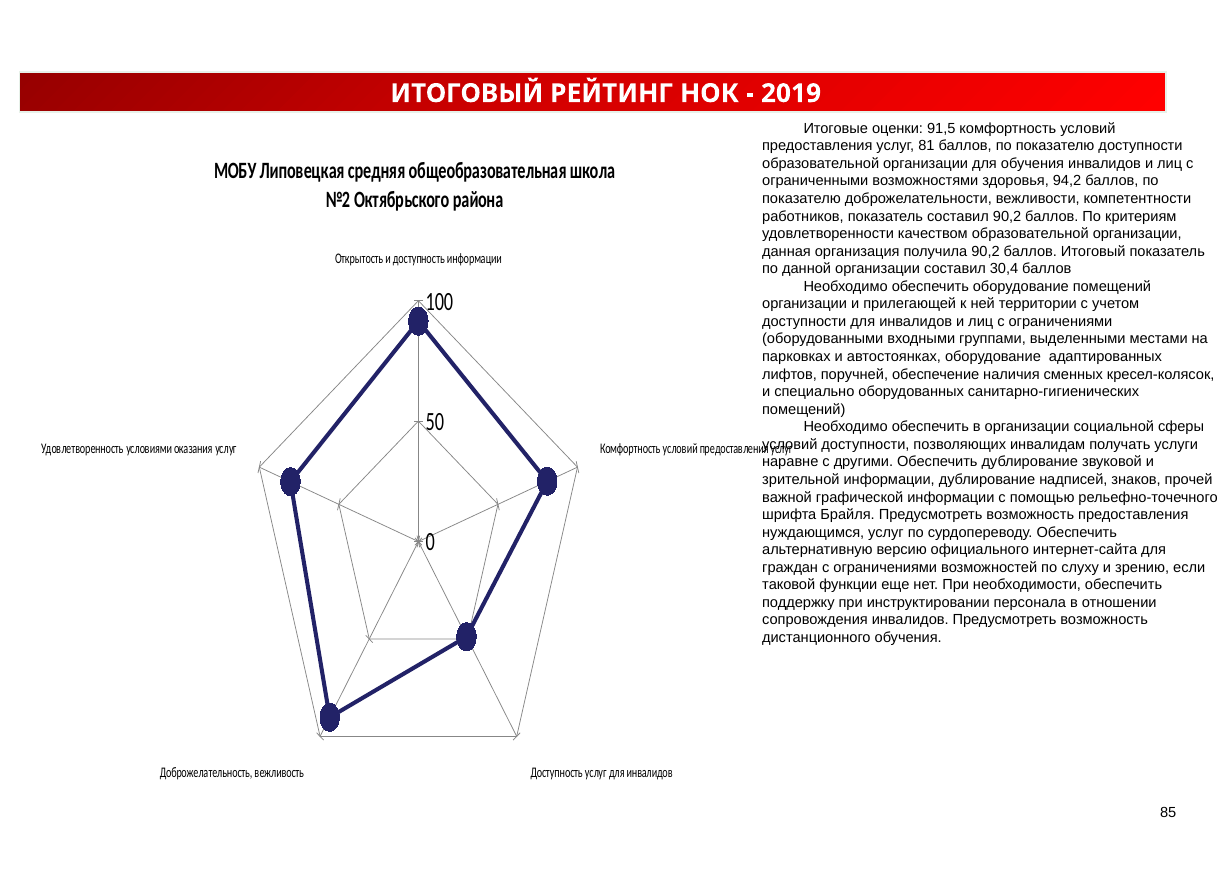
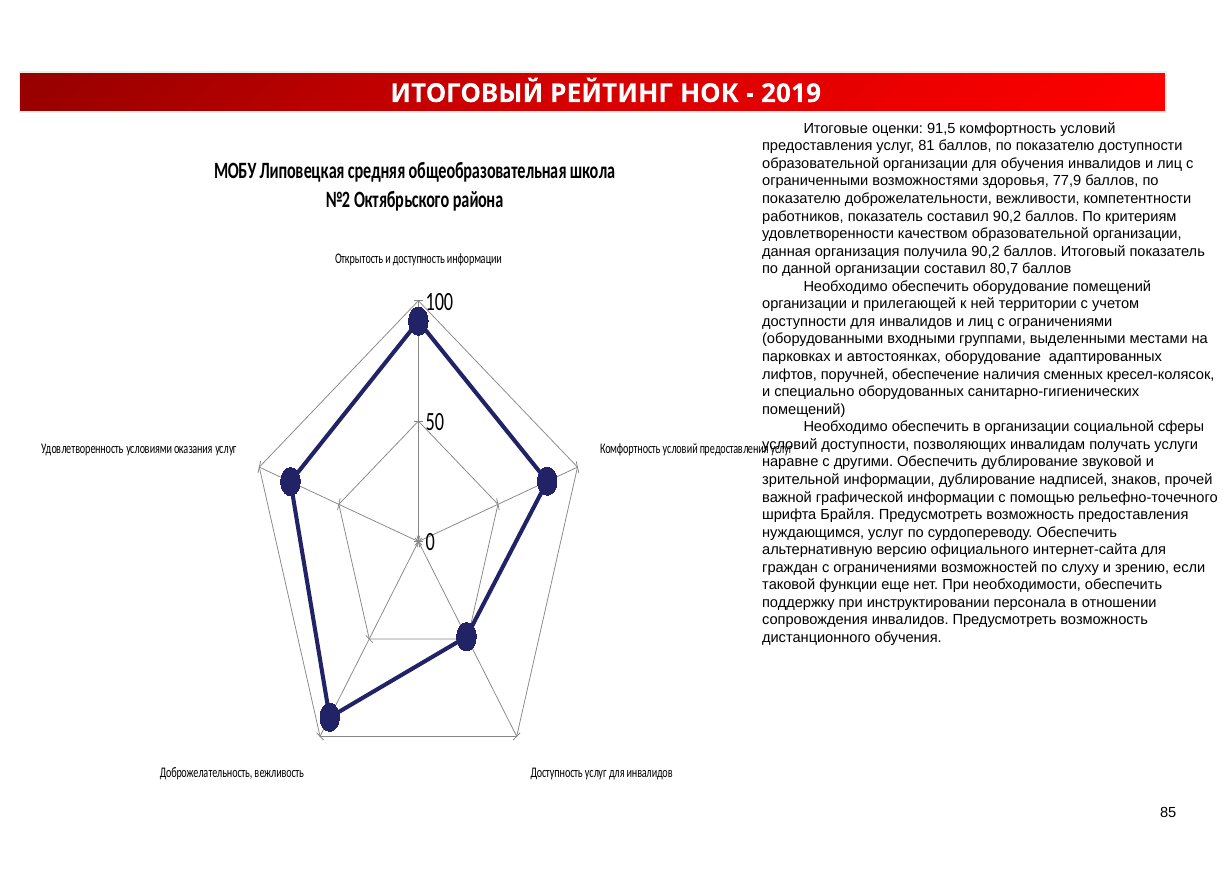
94,2: 94,2 -> 77,9 (1067, 181)
30,4: 30,4 -> 80,7 (1004, 269)
